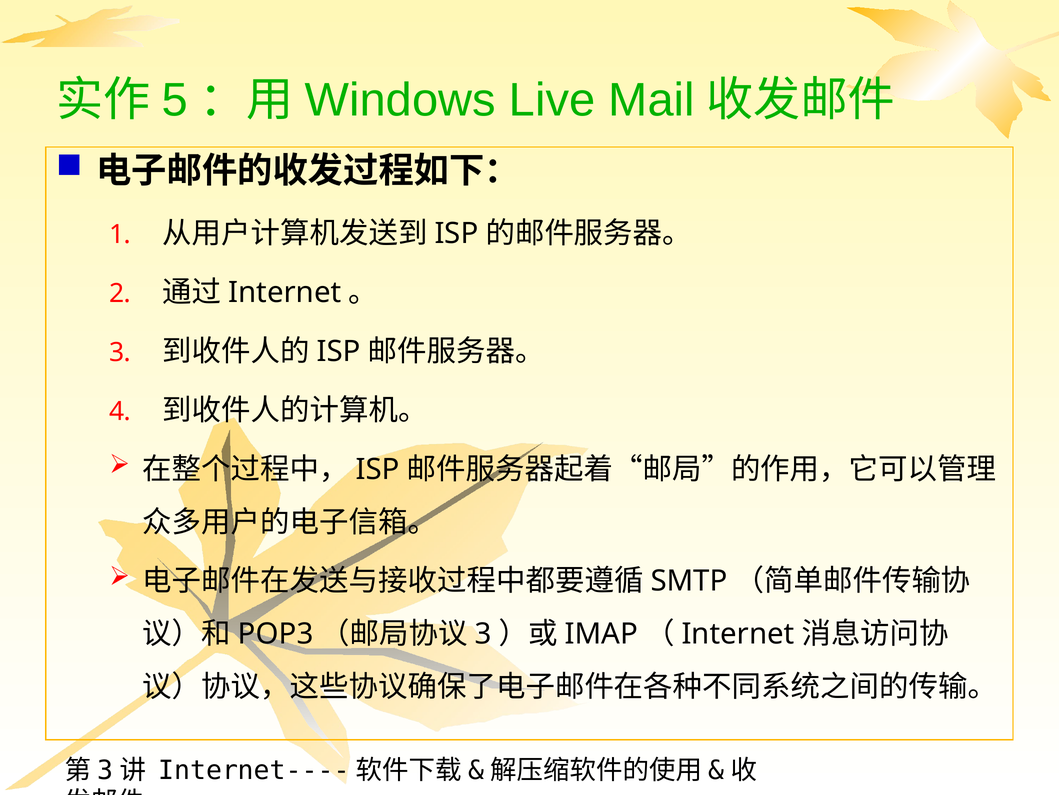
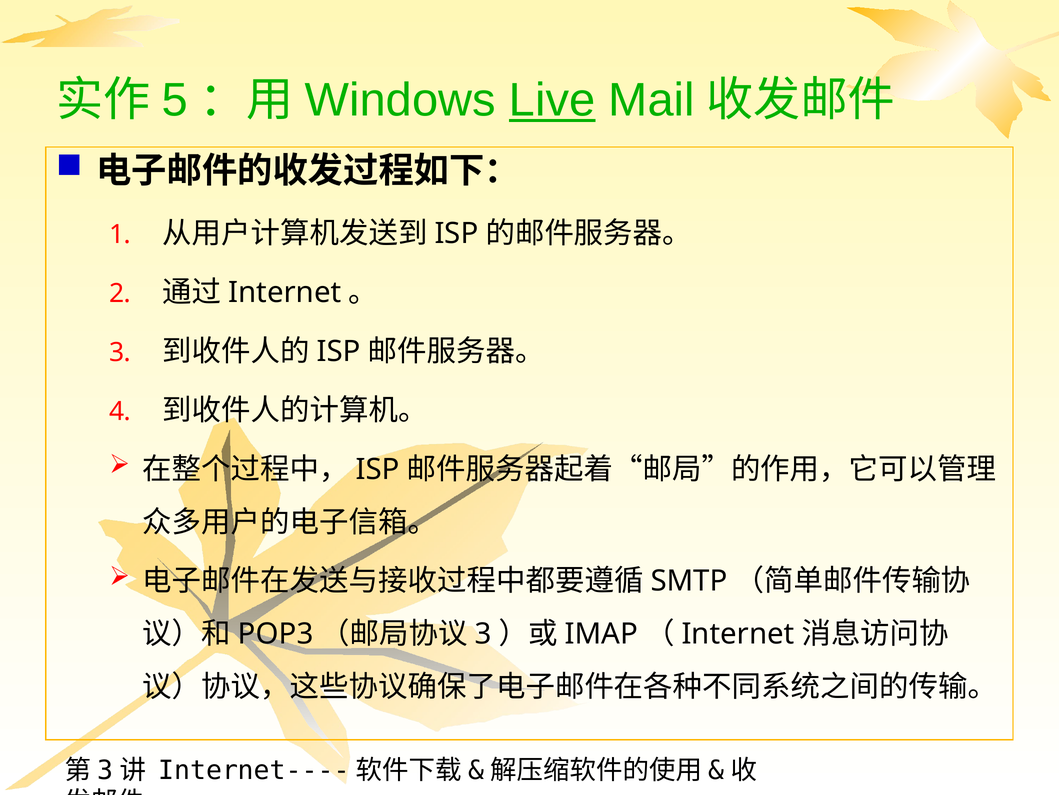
Live underline: none -> present (552, 100)
